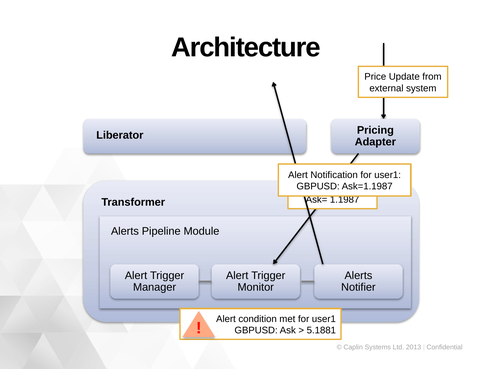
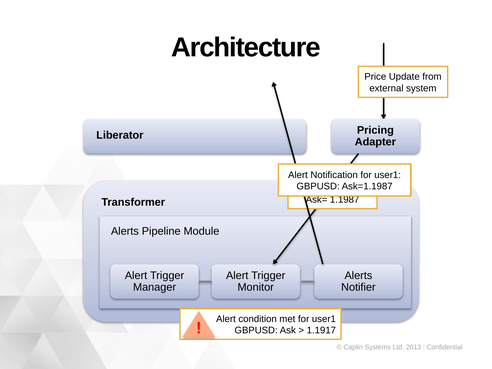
5.1881: 5.1881 -> 1.1917 (321, 330)
